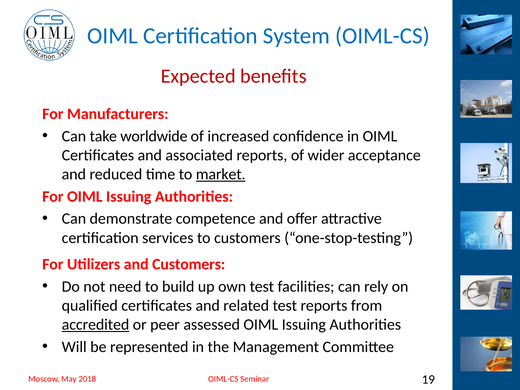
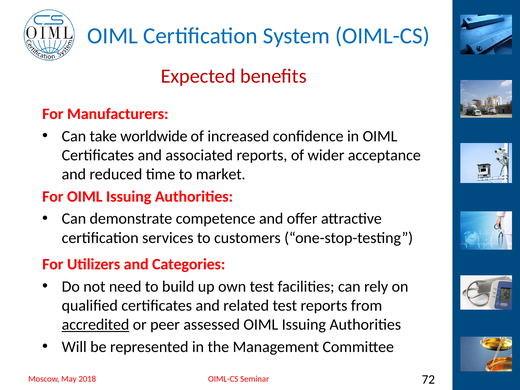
market underline: present -> none (221, 174)
and Customers: Customers -> Categories (189, 264)
19: 19 -> 72 (428, 379)
